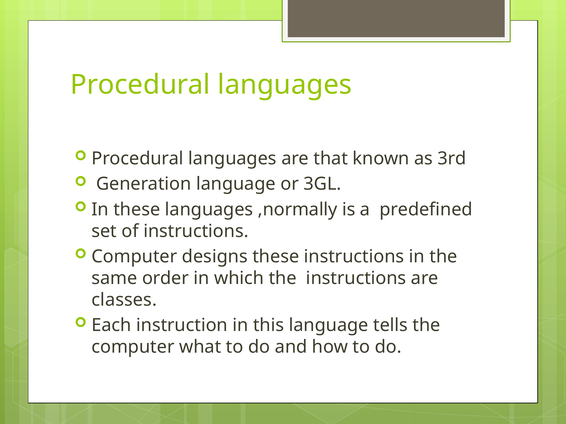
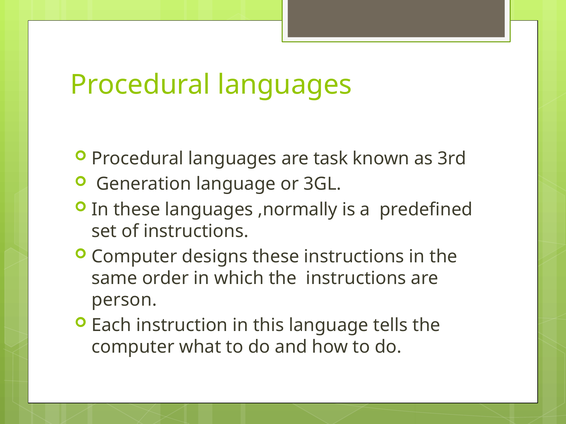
that: that -> task (331, 159)
classes: classes -> person (124, 300)
